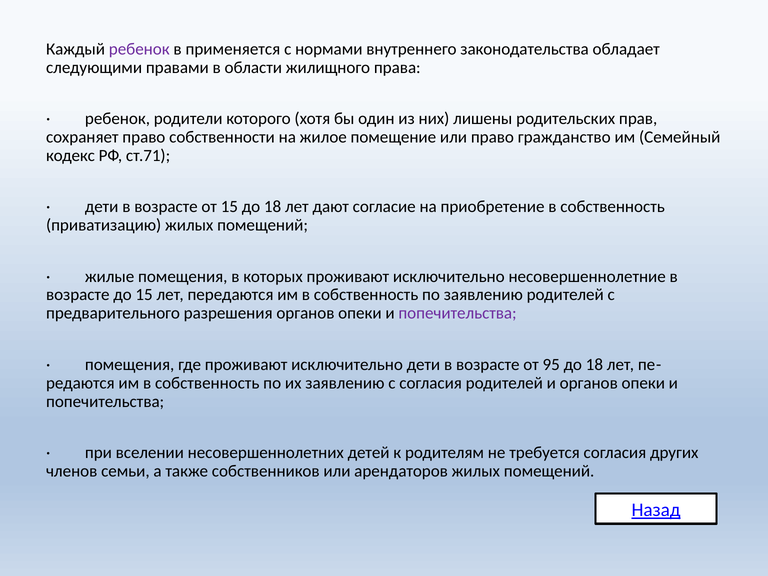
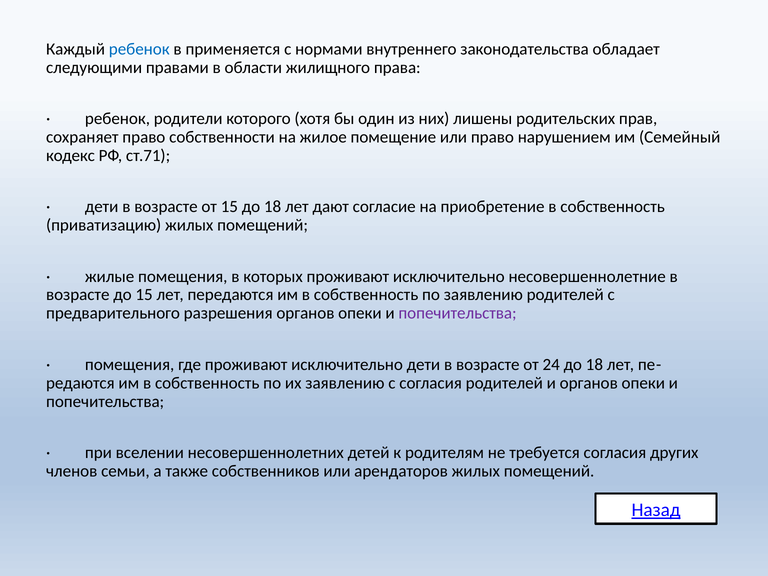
ребенок colour: purple -> blue (139, 49)
гражданство: гражданство -> нарушением (564, 137)
95: 95 -> 24 (551, 364)
